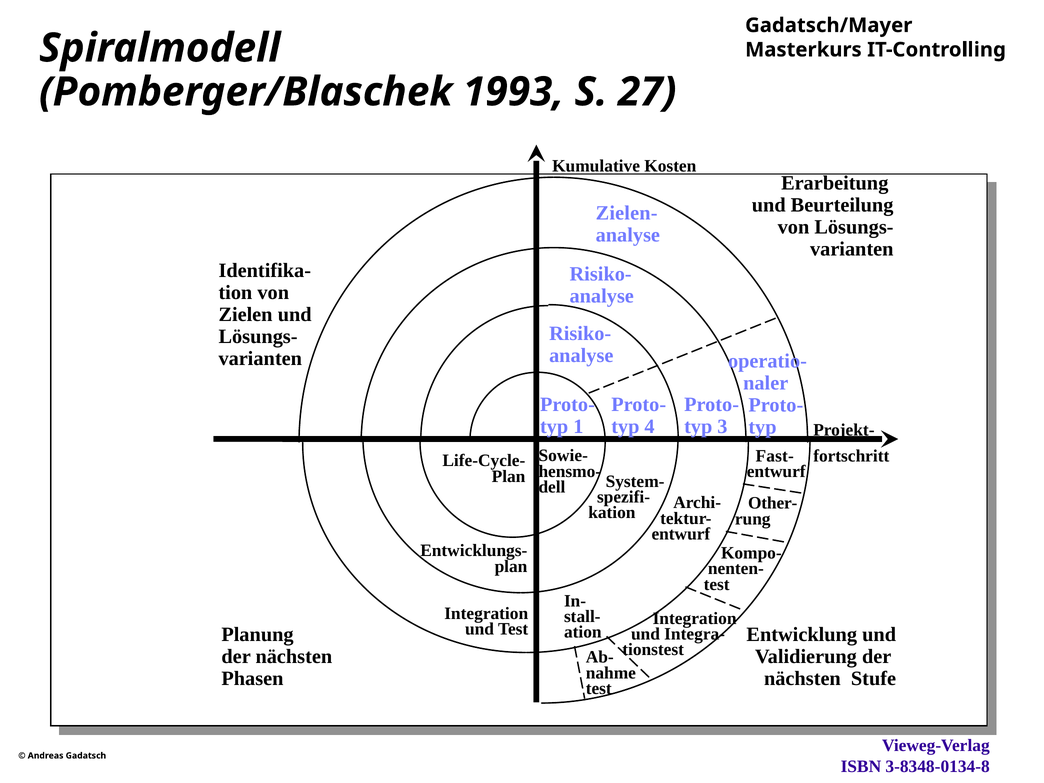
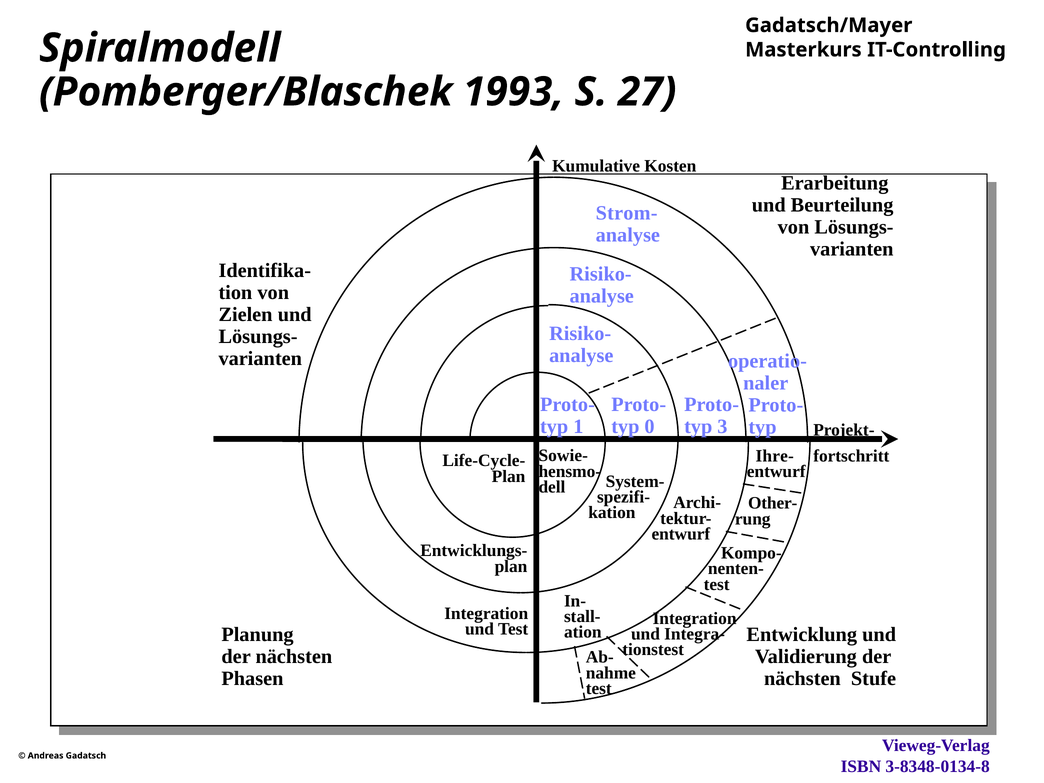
Zielen-: Zielen- -> Strom- (627, 213)
4: 4 -> 0 (650, 426)
Fast-: Fast- -> Ihre- (775, 456)
